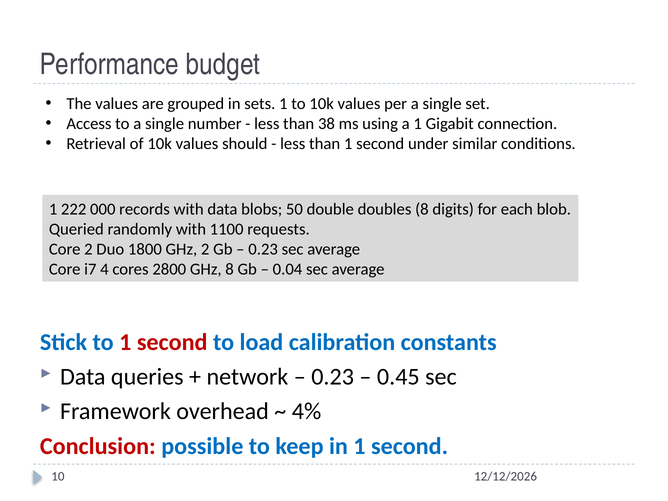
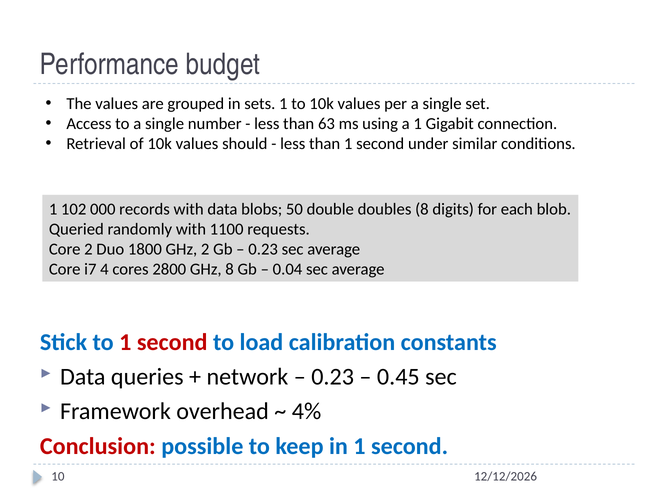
38: 38 -> 63 (326, 124)
222: 222 -> 102 (74, 209)
